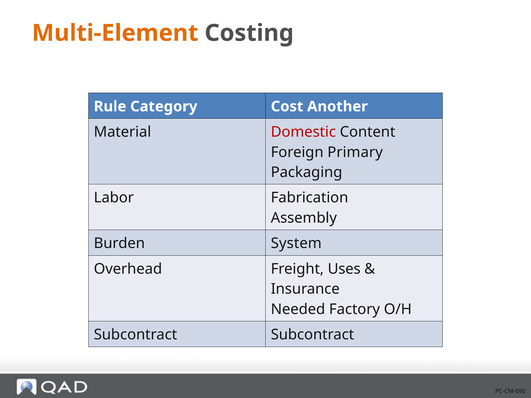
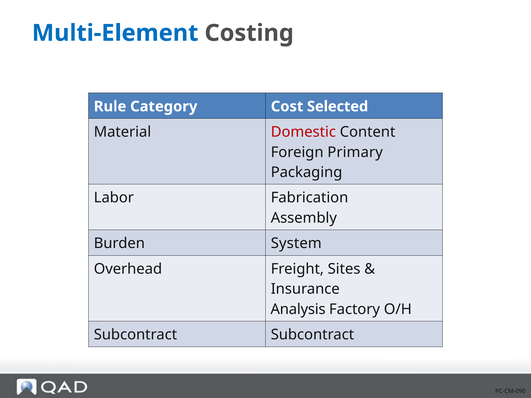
Multi-Element colour: orange -> blue (115, 33)
Another: Another -> Selected (338, 107)
Uses: Uses -> Sites (344, 269)
Needed: Needed -> Analysis (298, 309)
